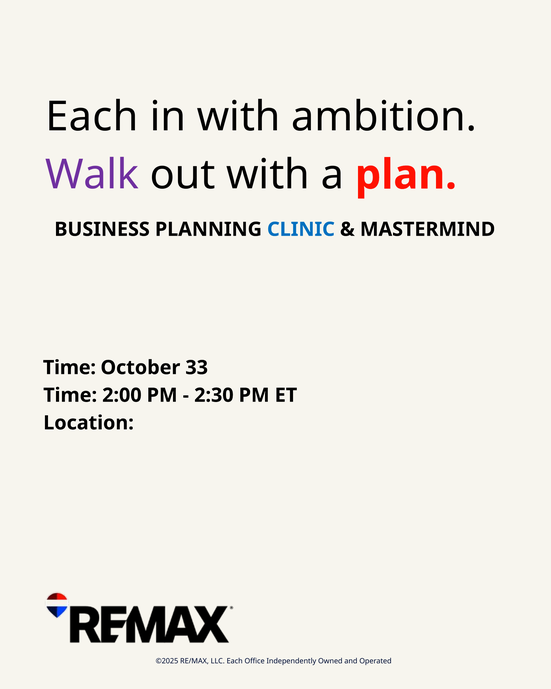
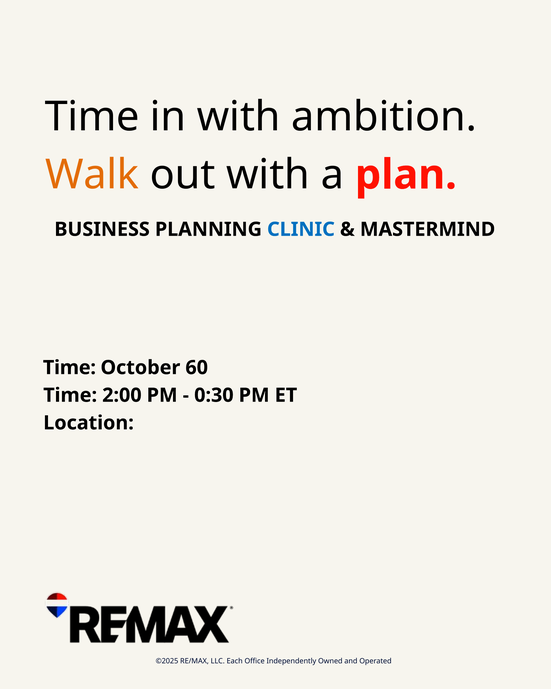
Each: Each -> Time (92, 117)
Walk colour: purple -> orange (92, 175)
33: 33 -> 60 (197, 367)
2:30: 2:30 -> 0:30 (214, 395)
